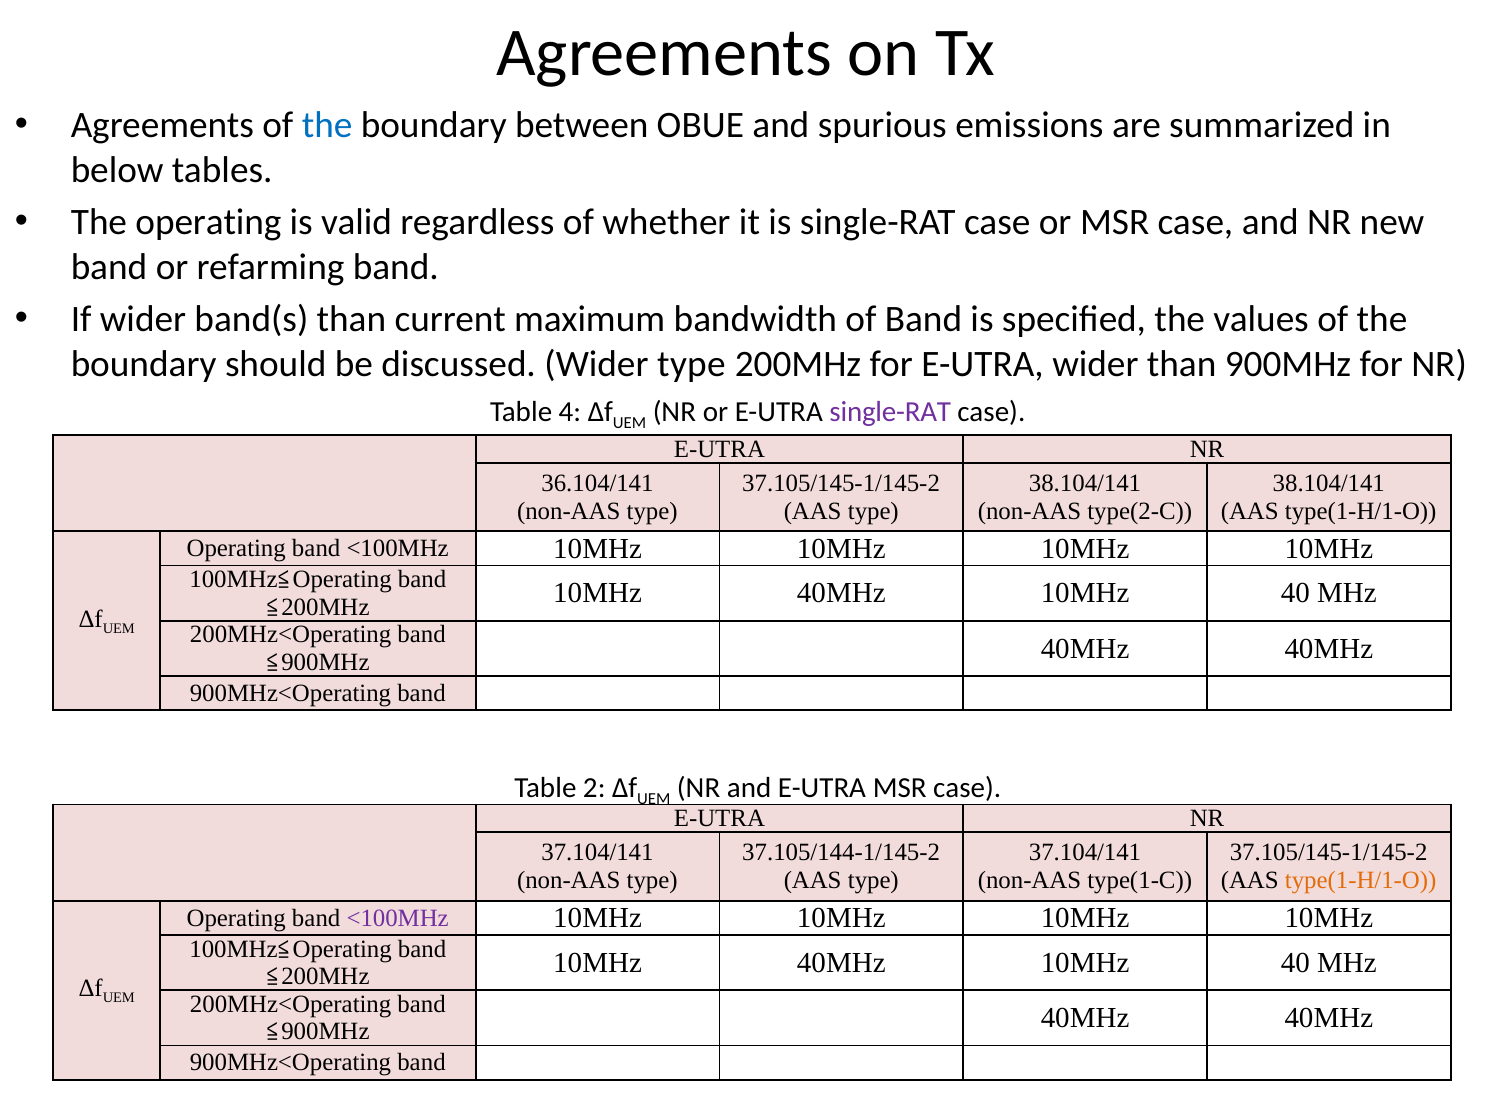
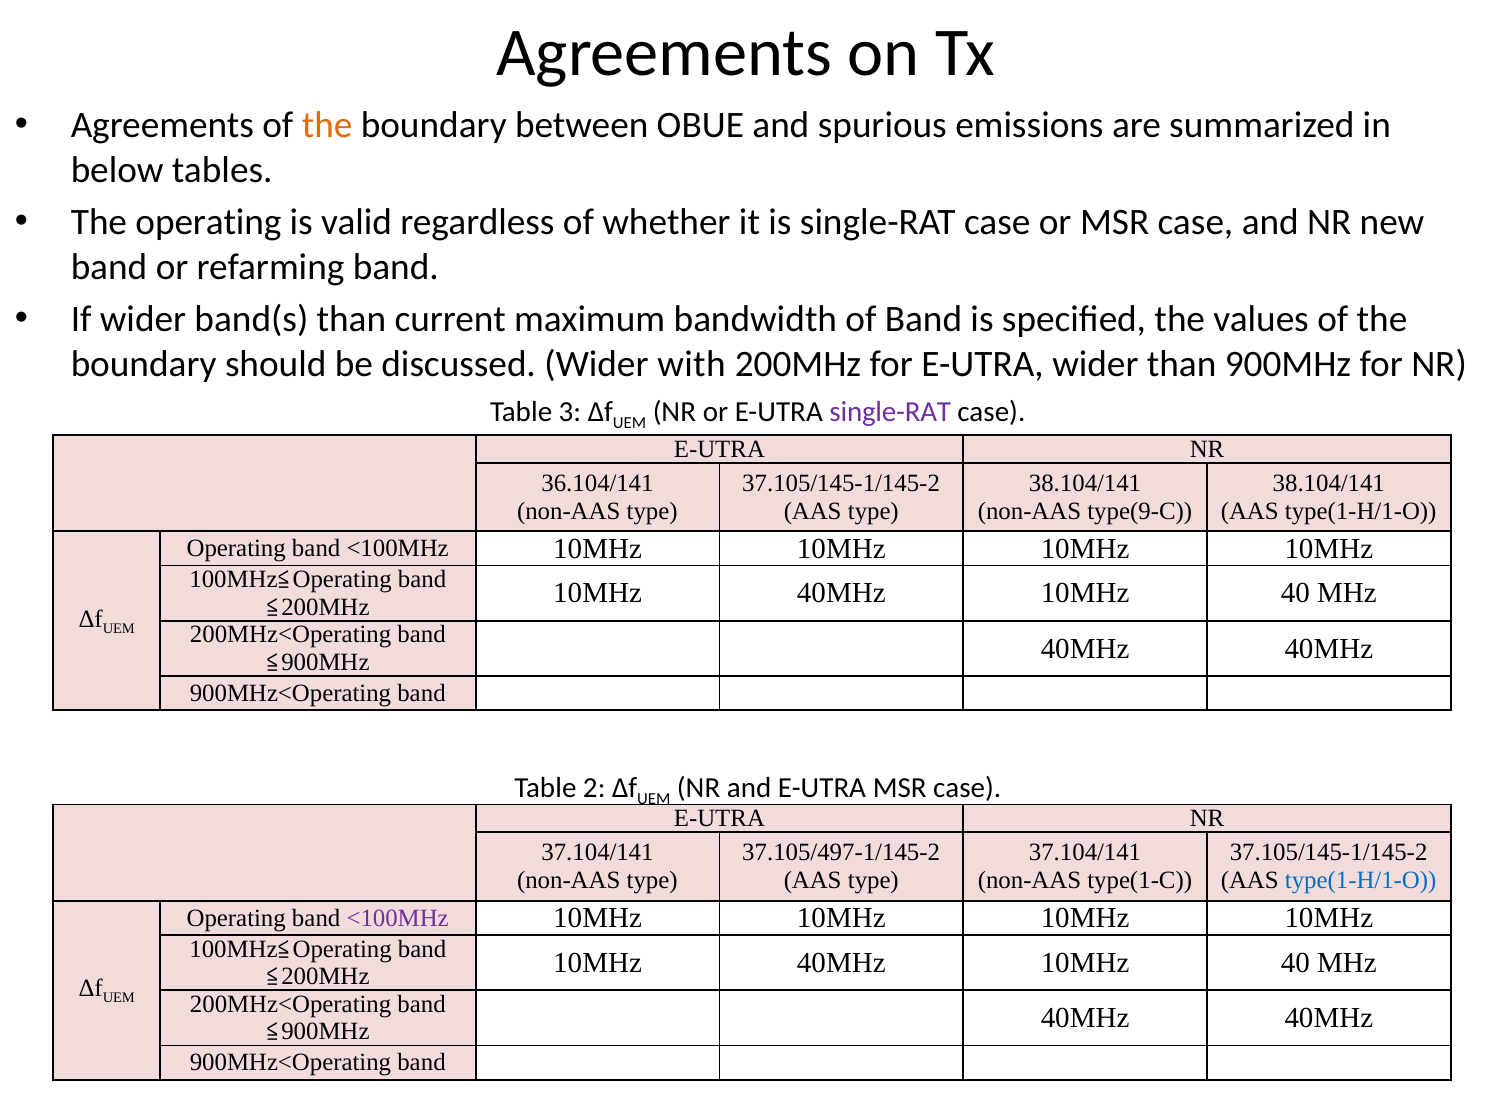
the colour: blue -> orange (327, 125)
Wider type: type -> with (691, 364)
4: 4 -> 3 (570, 412)
type(2-C: type(2-C -> type(9-C (1140, 511)
37.105/144-1/145-2: 37.105/144-1/145-2 -> 37.105/497-1/145-2 (841, 853)
type(1-H/1-O colour: orange -> blue (1361, 880)
